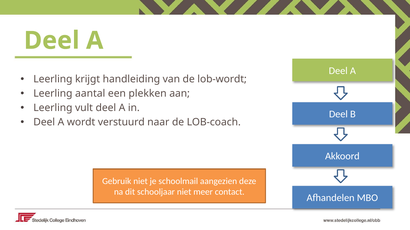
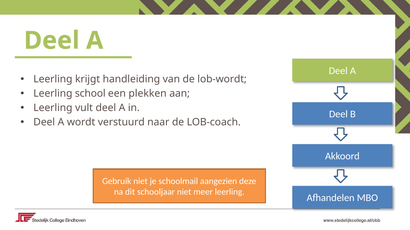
aantal: aantal -> school (90, 94)
meer contact: contact -> leerling (230, 193)
